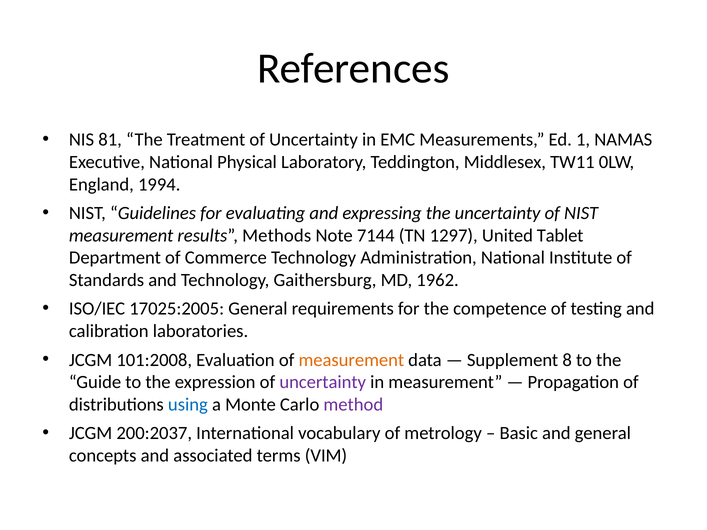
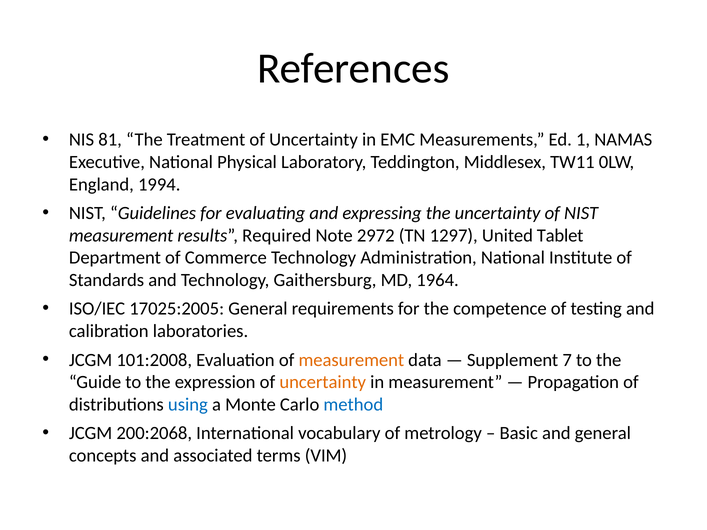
Methods: Methods -> Required (277, 236)
7144: 7144 -> 2972 (376, 236)
1962: 1962 -> 1964 (438, 280)
8: 8 -> 7 (567, 360)
uncertainty colour: purple -> orange (323, 382)
method colour: purple -> blue (353, 405)
200:2037: 200:2037 -> 200:2068 (154, 433)
